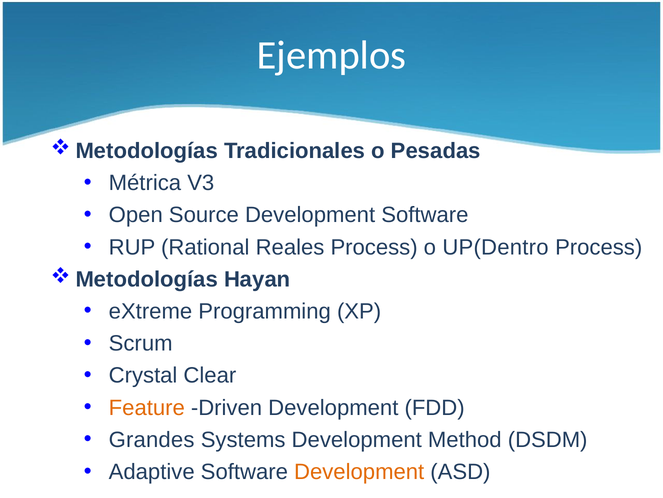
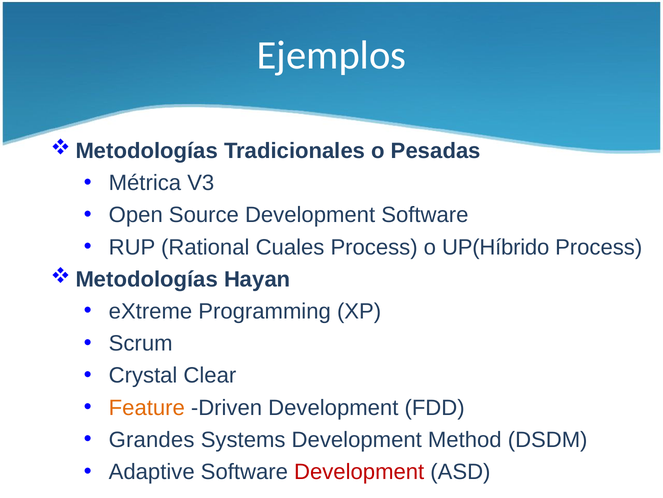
Reales: Reales -> Cuales (290, 247)
UP(Dentro: UP(Dentro -> UP(Híbrido (496, 247)
Development colour: orange -> red (359, 471)
